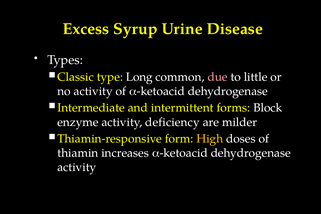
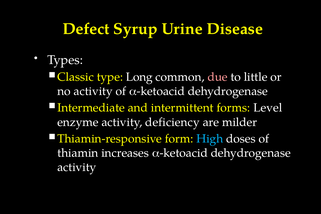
Excess: Excess -> Defect (86, 29)
Block: Block -> Level (268, 108)
High colour: yellow -> light blue (210, 139)
